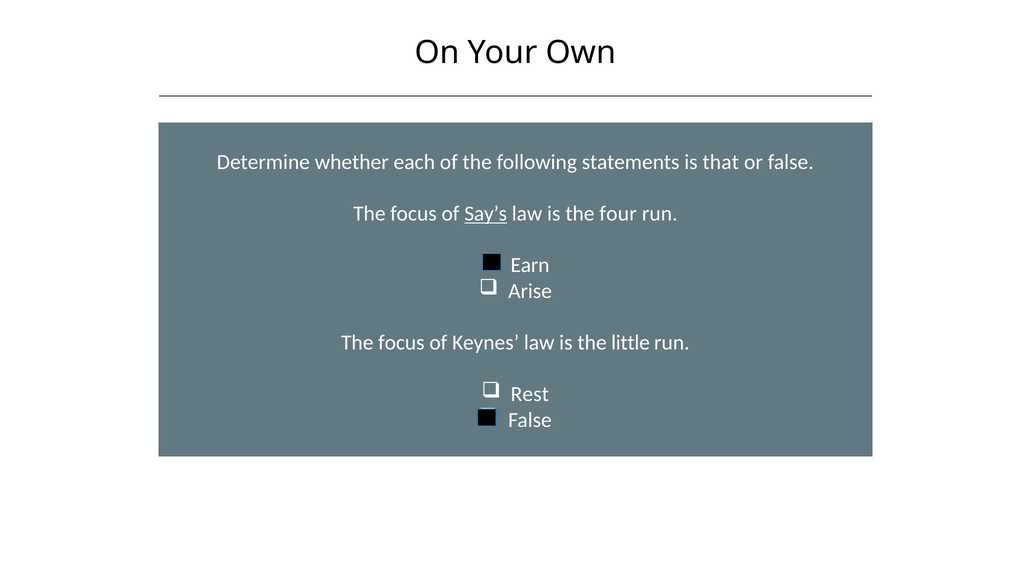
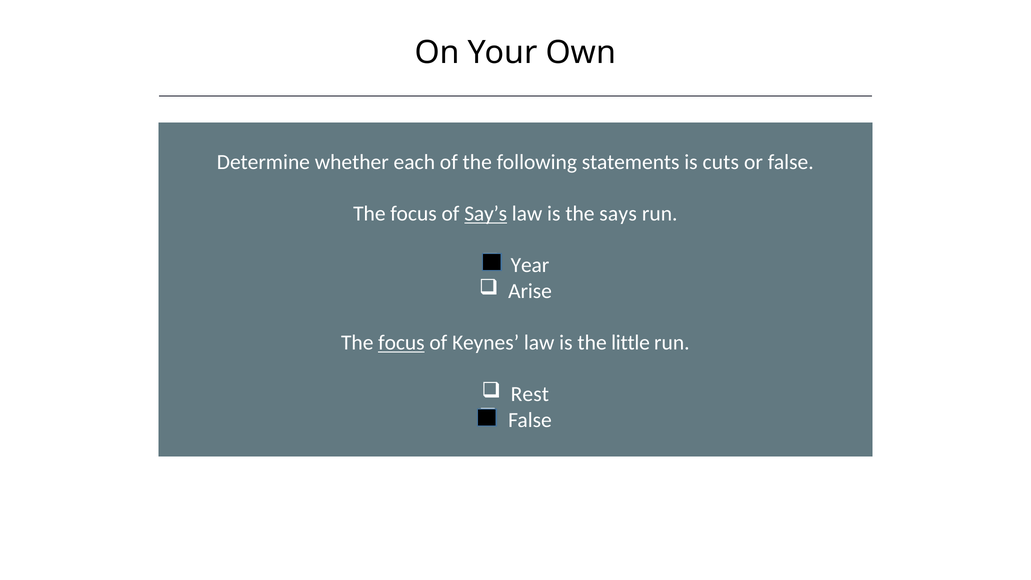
that: that -> cuts (721, 162)
four: four -> says (618, 214)
Earn: Earn -> Year (530, 265)
focus underline: none -> present (401, 343)
